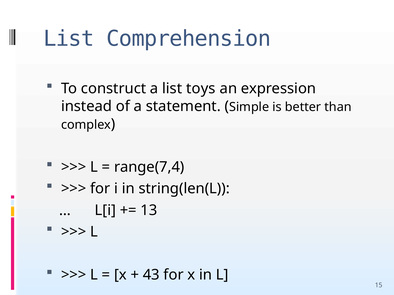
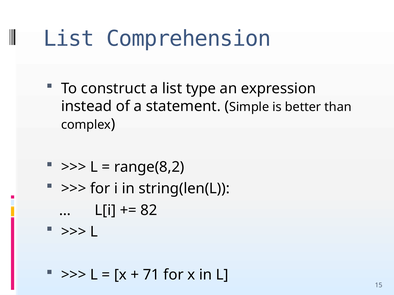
toys: toys -> type (201, 89)
range(7,4: range(7,4 -> range(8,2 (149, 167)
13: 13 -> 82 (149, 210)
43: 43 -> 71 (151, 275)
